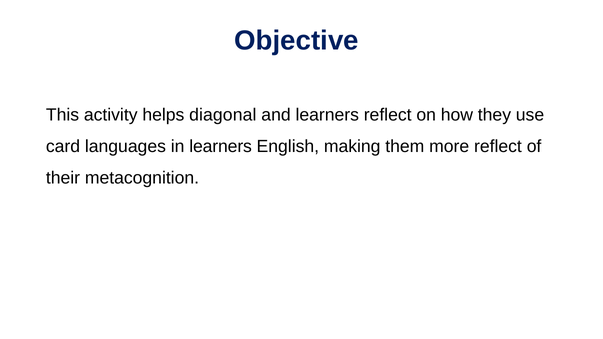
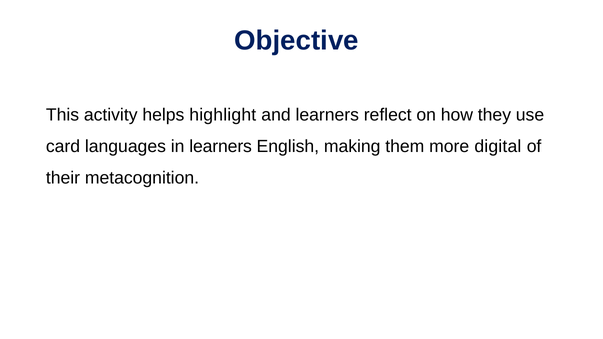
diagonal: diagonal -> highlight (223, 115)
more reflect: reflect -> digital (498, 146)
